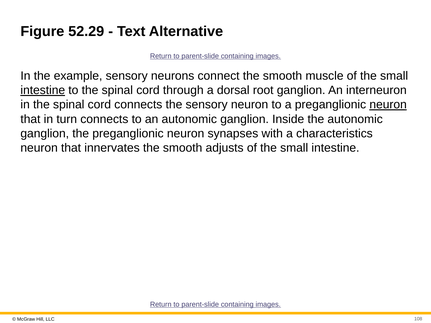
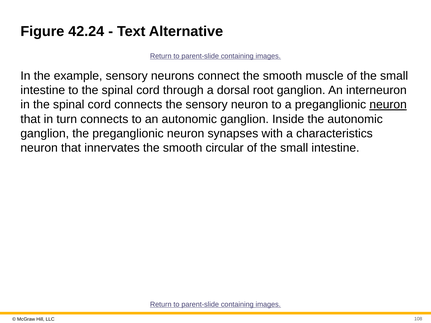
52.29: 52.29 -> 42.24 (86, 31)
intestine underline: present -> none (43, 90)
adjusts: adjusts -> circular (225, 148)
